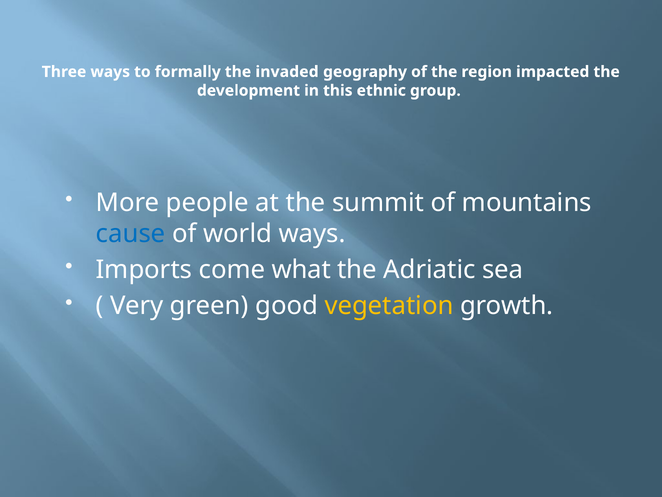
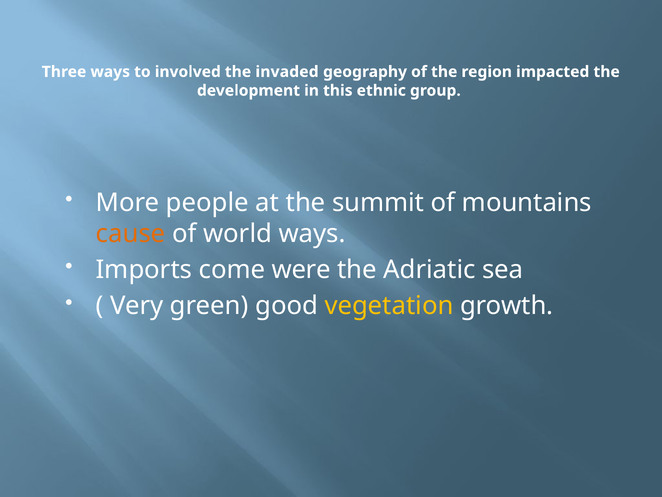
formally: formally -> involved (188, 72)
cause colour: blue -> orange (131, 233)
what: what -> were (301, 270)
